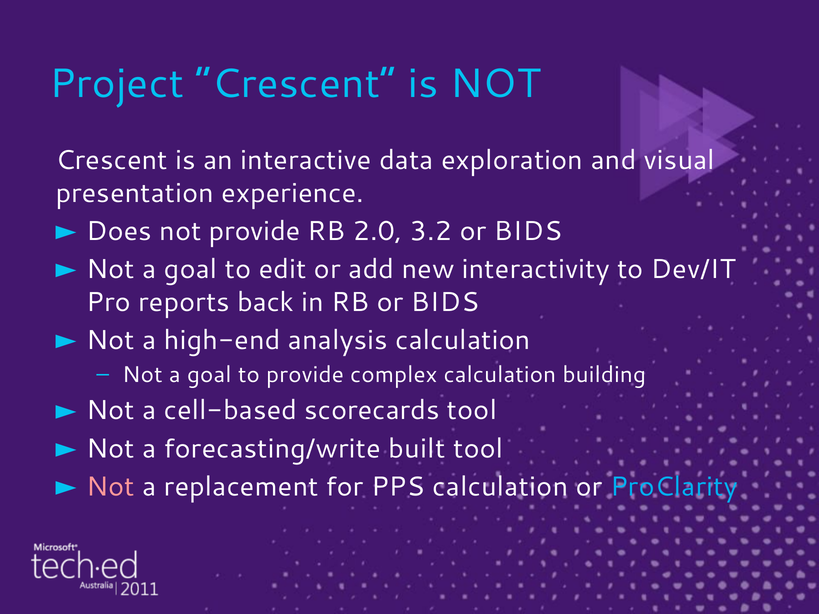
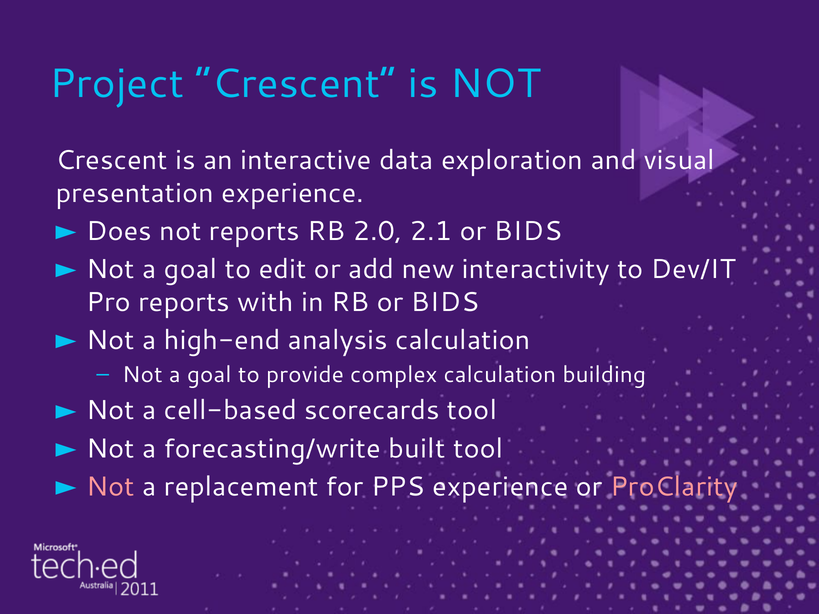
not provide: provide -> reports (254, 231)
3.2: 3.2 -> 2.1 (431, 231)
back: back -> with (265, 302)
PPS calculation: calculation -> experience (500, 487)
ProClarity colour: light blue -> pink (674, 487)
